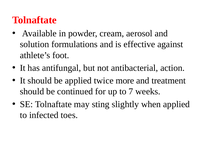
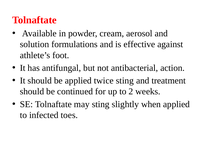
twice more: more -> sting (125, 81)
7: 7 -> 2 (131, 91)
